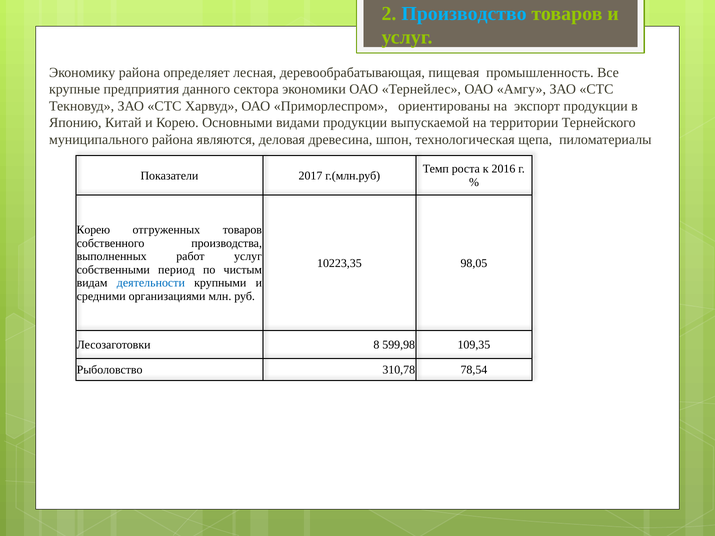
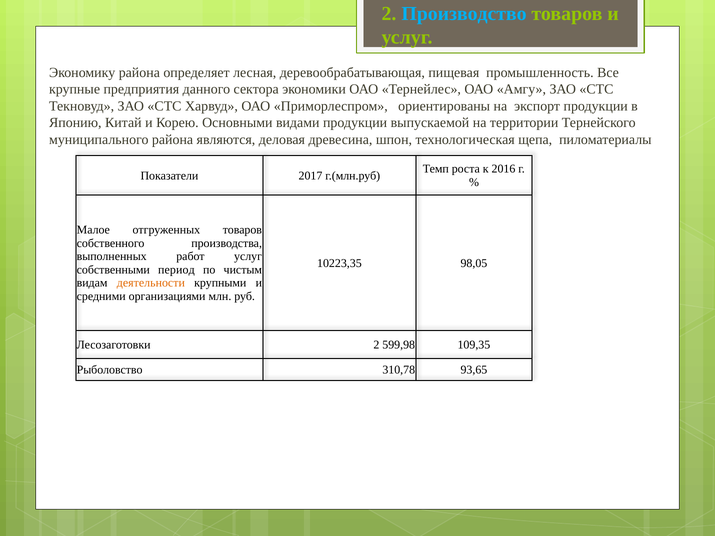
Корею: Корею -> Малое (93, 230)
деятельности colour: blue -> orange (151, 283)
Лесозаготовки 8: 8 -> 2 (376, 345)
78,54: 78,54 -> 93,65 (474, 370)
